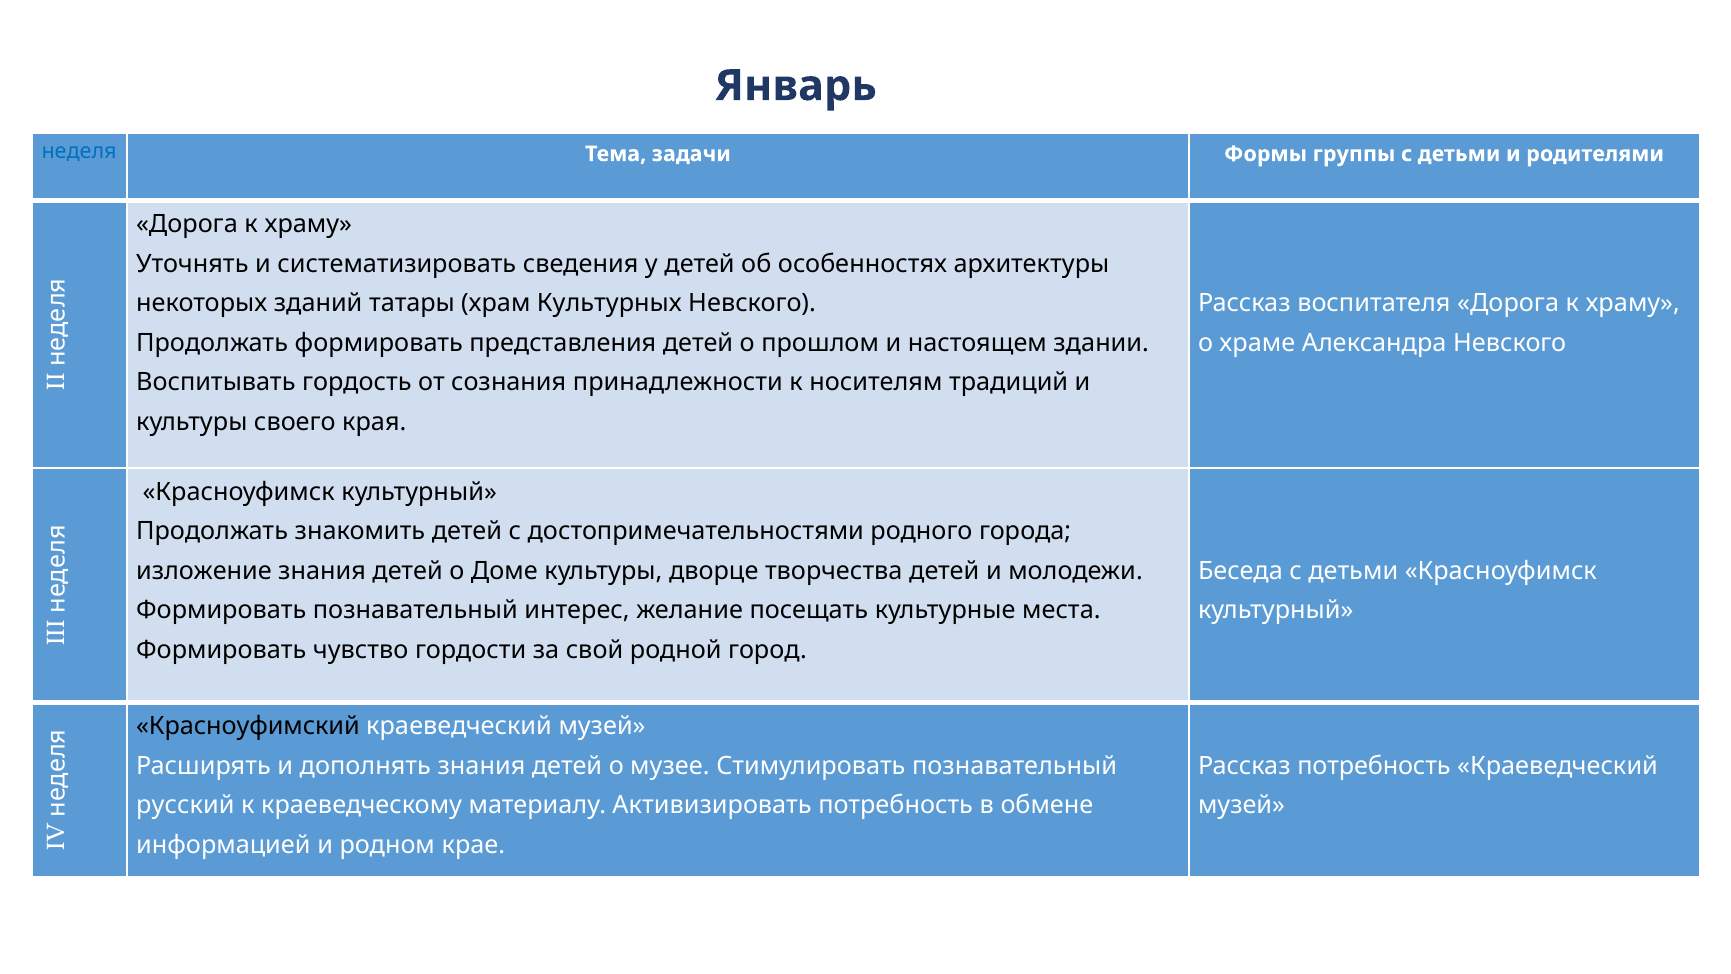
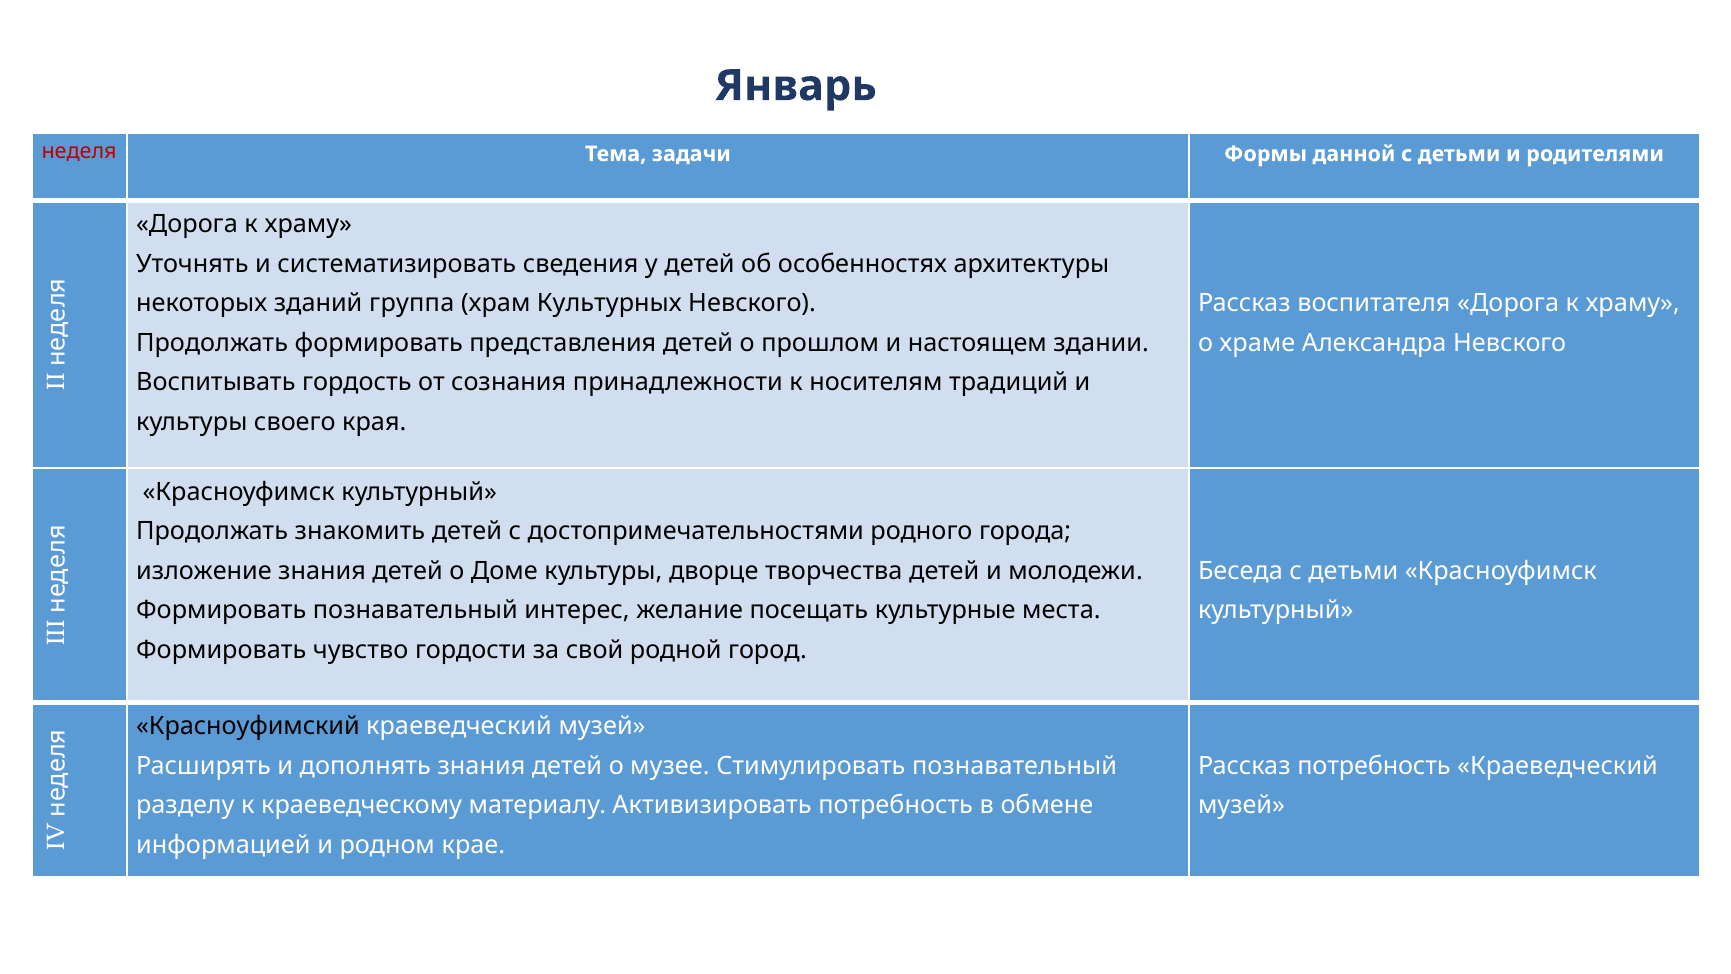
неделя colour: blue -> red (79, 152)
группы: группы -> данной (1354, 154)
татары: татары -> группа (412, 303)
русский: русский -> разделу (185, 805)
